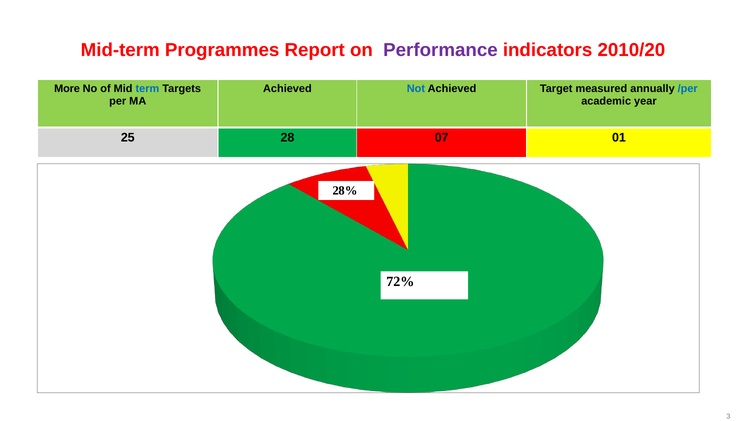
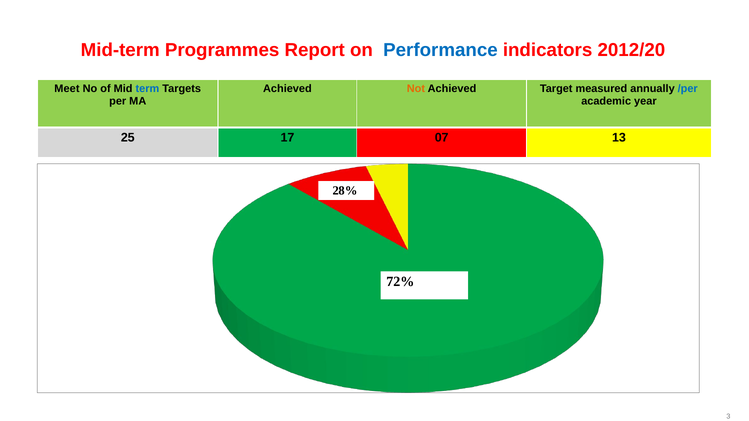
Performance colour: purple -> blue (440, 50)
2010/20: 2010/20 -> 2012/20 (631, 50)
More: More -> Meet (67, 89)
Not colour: blue -> orange (416, 89)
28: 28 -> 17 (287, 138)
01: 01 -> 13 (619, 138)
